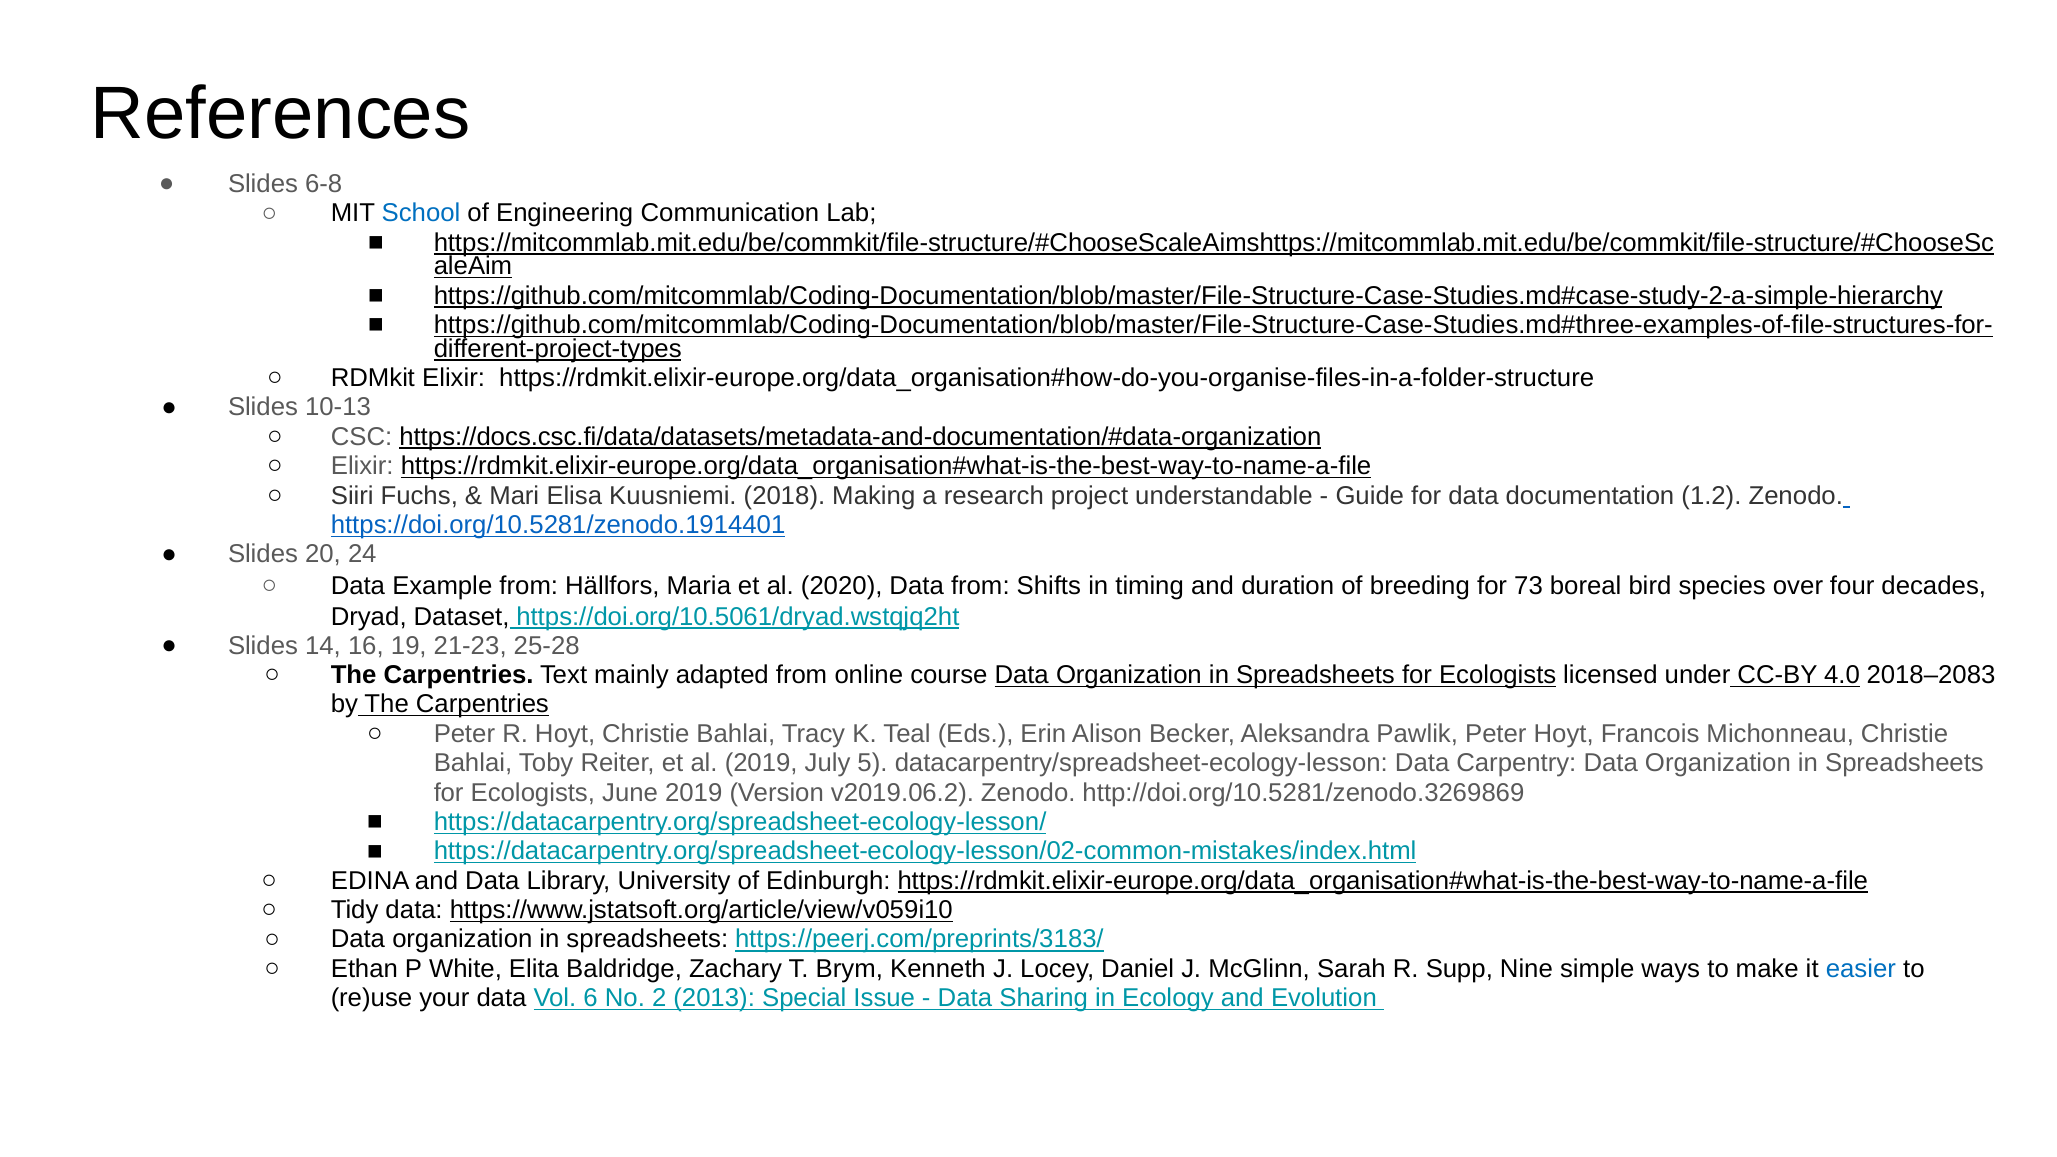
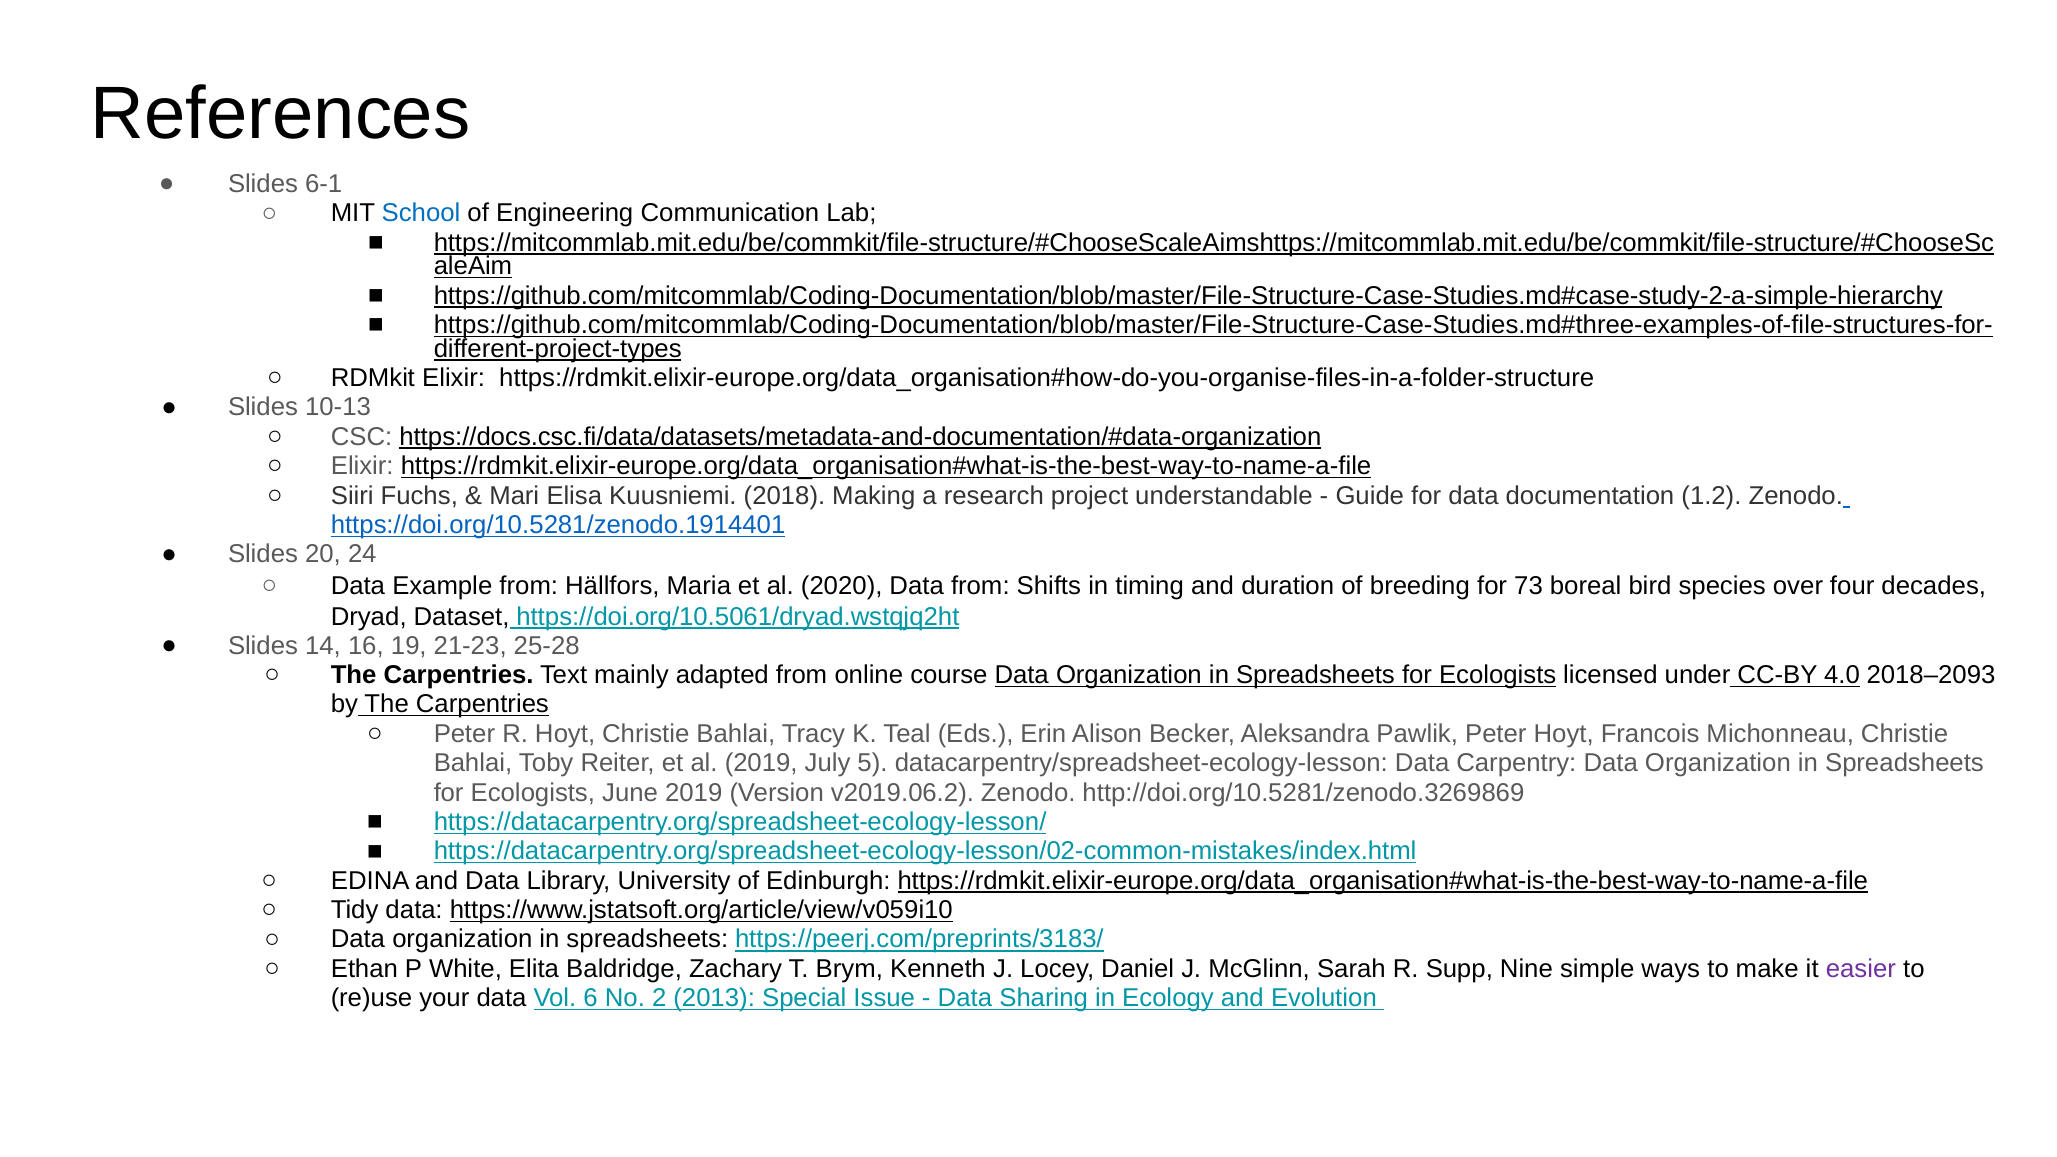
6-8: 6-8 -> 6-1 (324, 184)
2018–2083: 2018–2083 -> 2018–2093 (1931, 675)
easier colour: blue -> purple (1861, 969)
